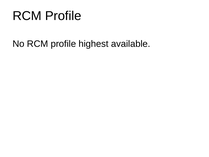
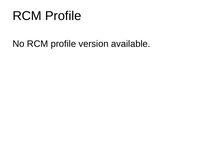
highest: highest -> version (94, 44)
